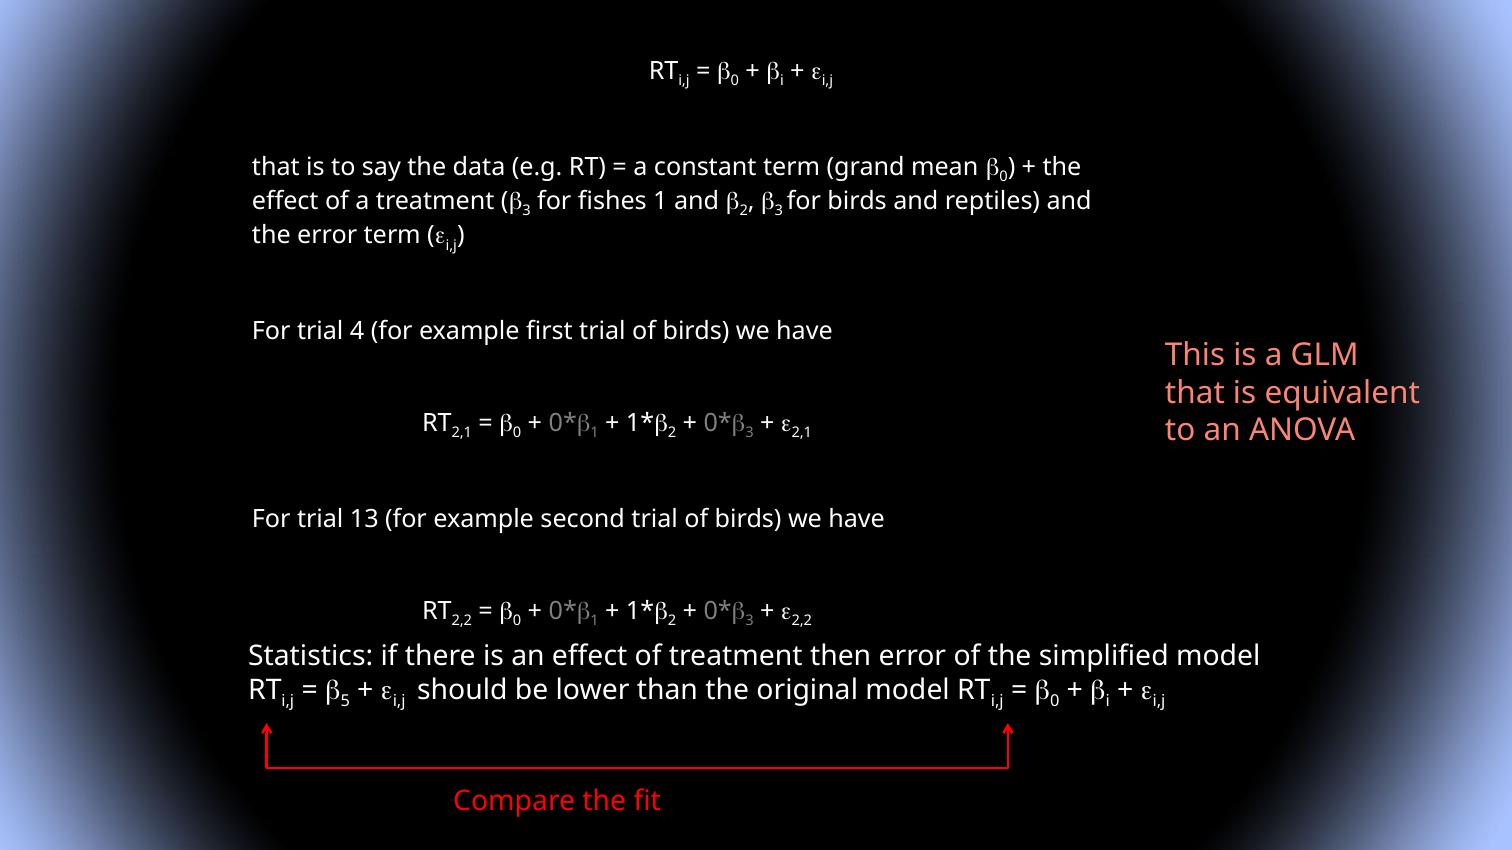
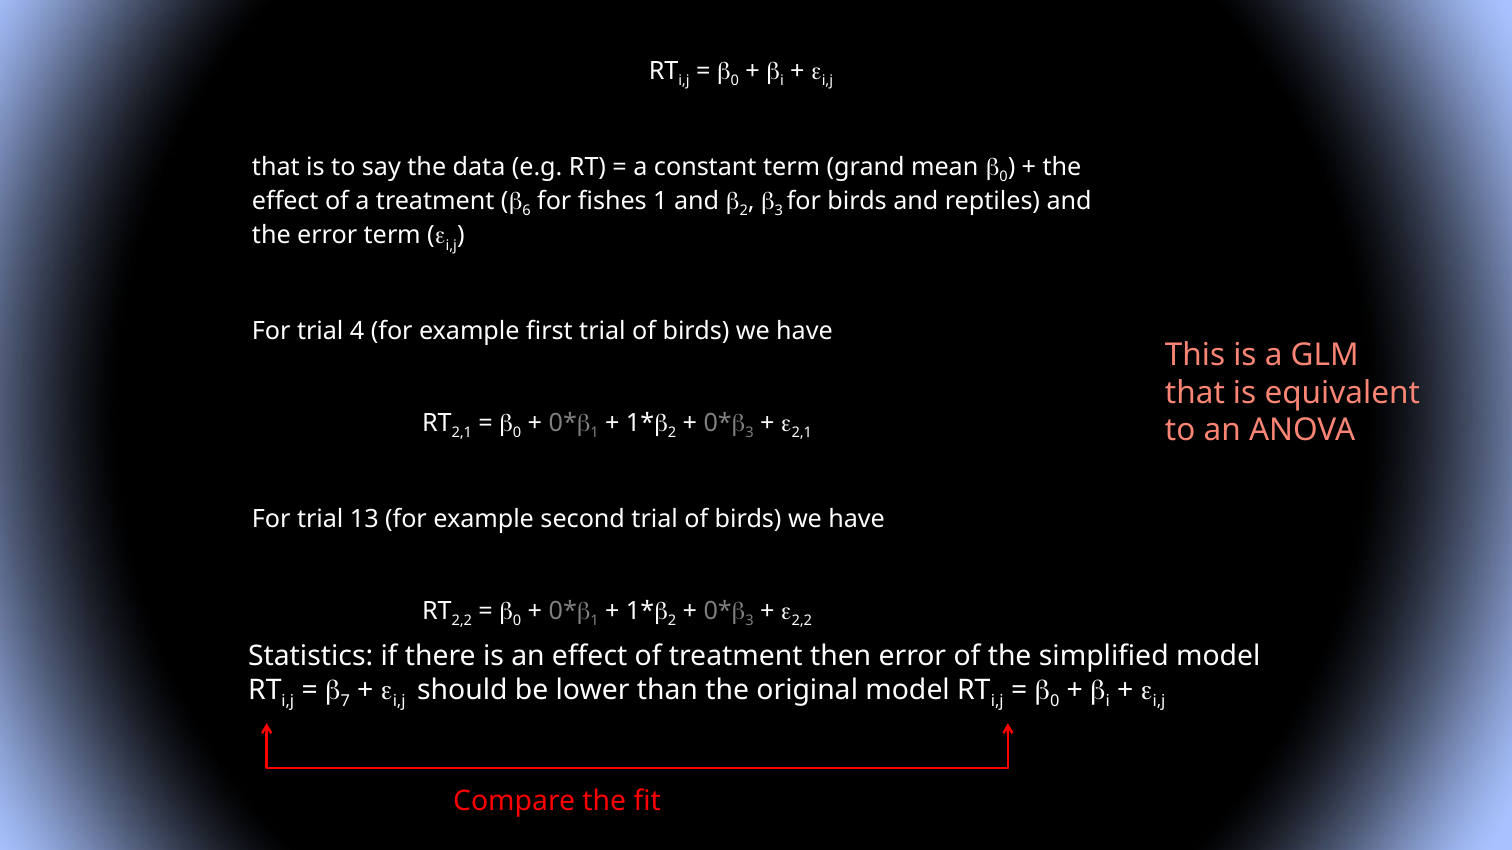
3: 3 -> 6 (527, 211)
5: 5 -> 7 (345, 701)
